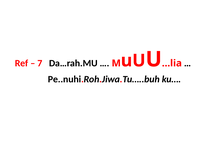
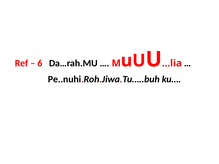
7: 7 -> 6 (40, 63)
